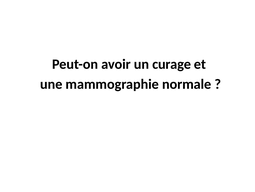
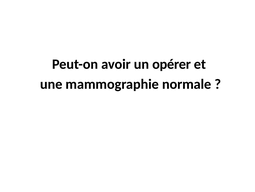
curage: curage -> opérer (172, 64)
